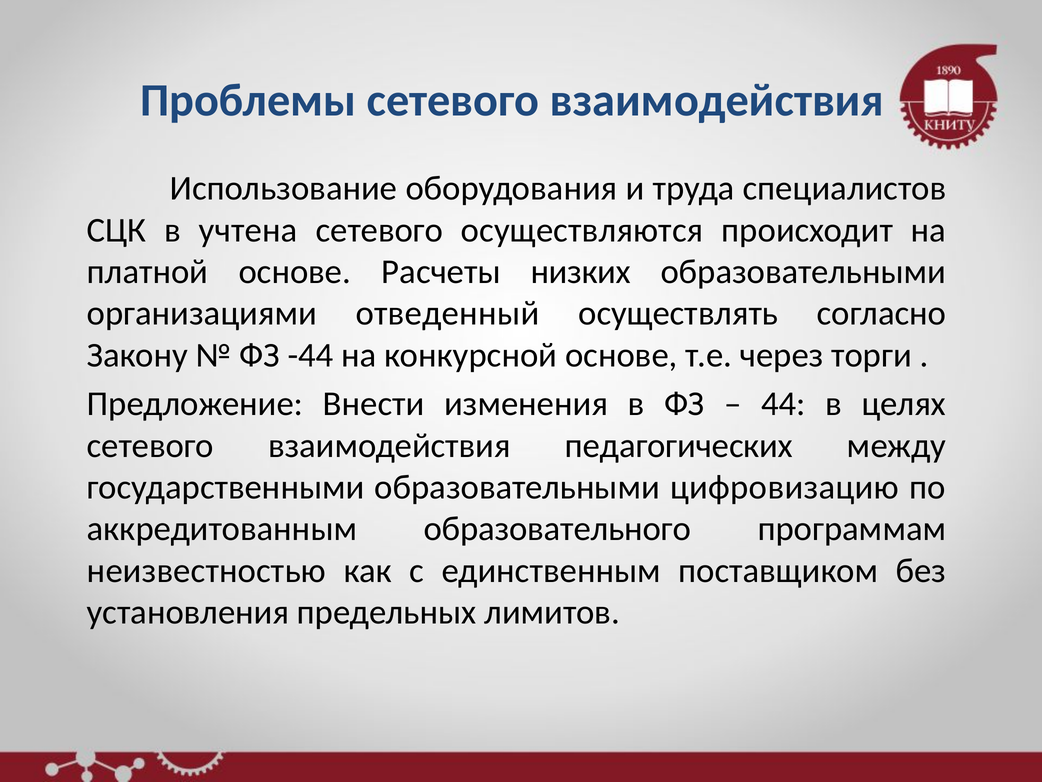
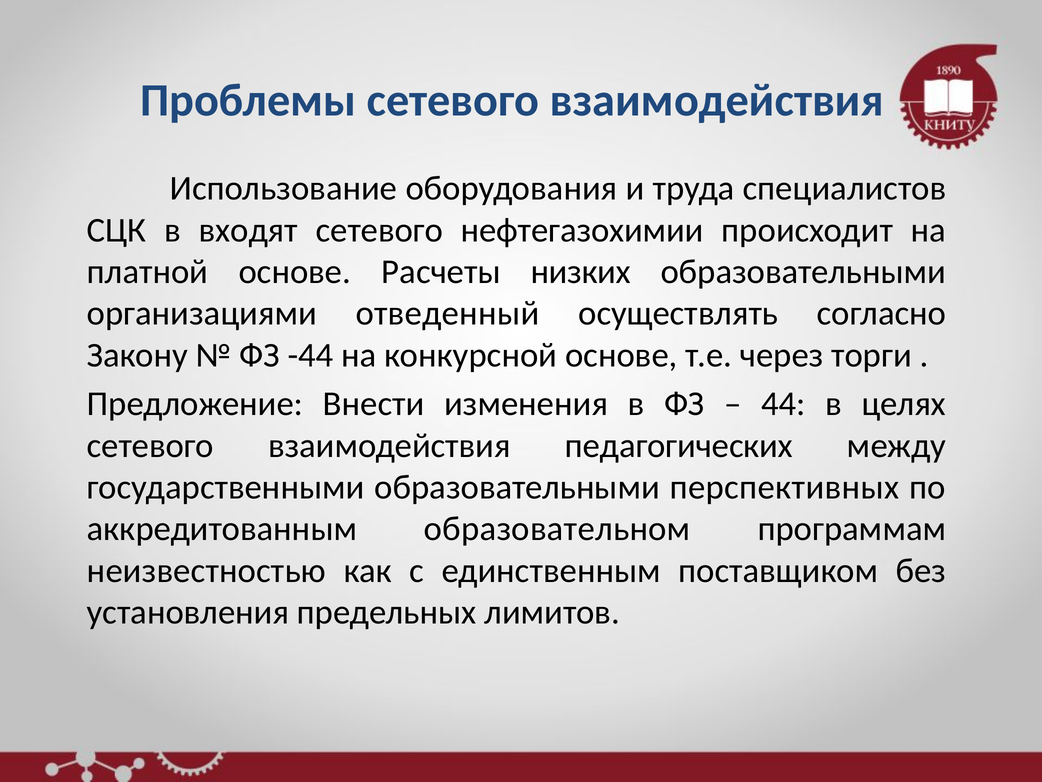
учтена: учтена -> входят (248, 230)
осуществляются: осуществляются -> нефтегазохимии (582, 230)
цифровизацию: цифровизацию -> перспективных (784, 487)
образовательного: образовательного -> образовательном (557, 529)
